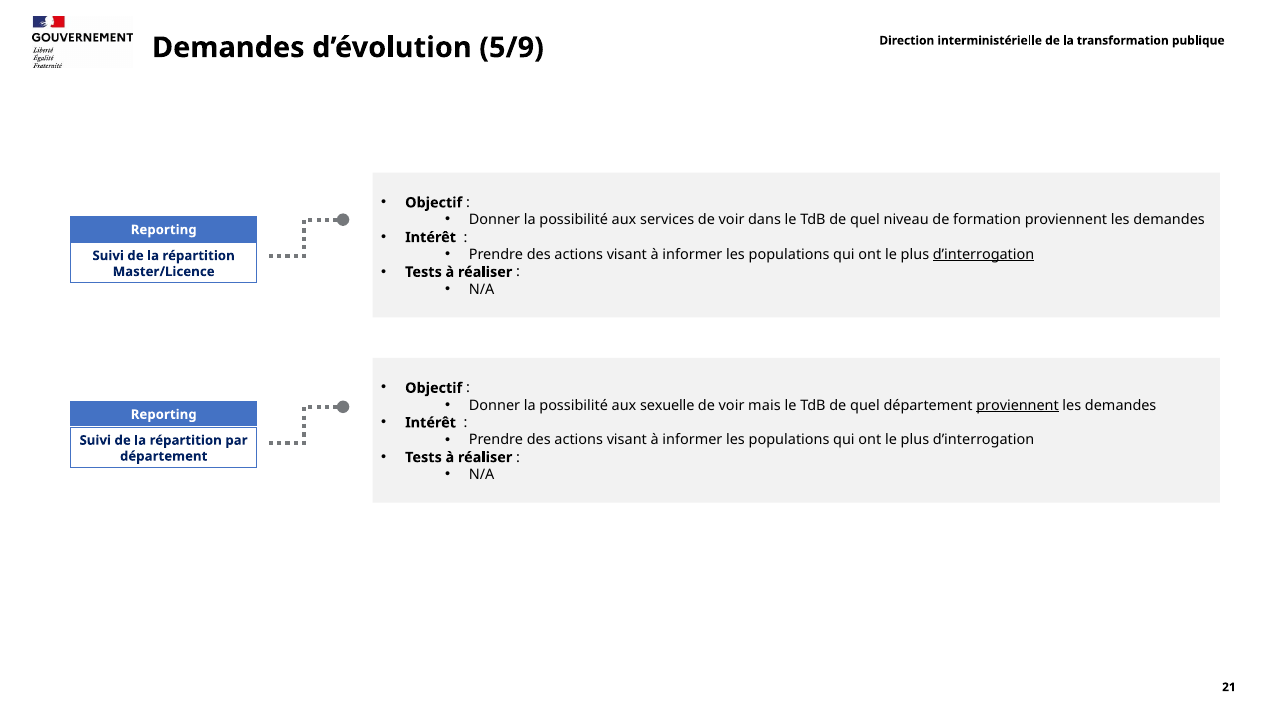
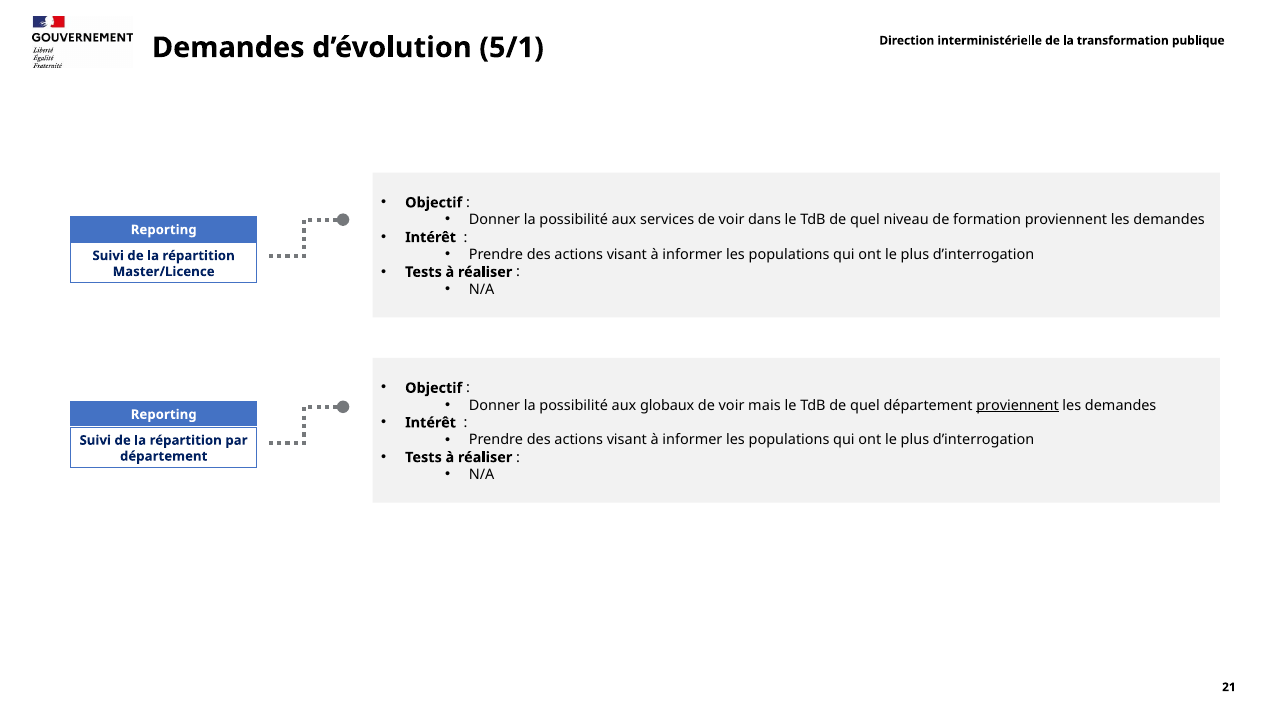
5/9: 5/9 -> 5/1 (512, 48)
d’interrogation underline: present -> none (984, 255)
sexuelle: sexuelle -> globaux (667, 405)
